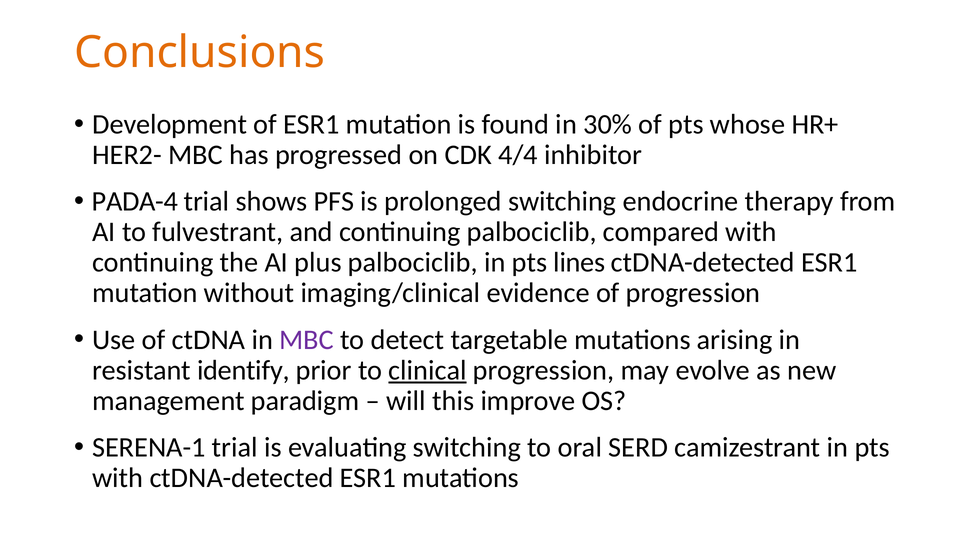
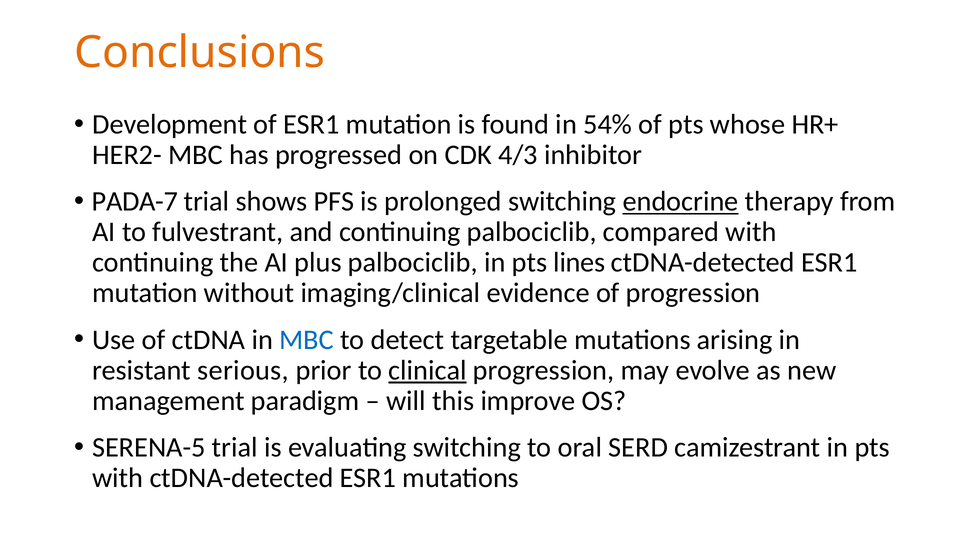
30%: 30% -> 54% (608, 124)
4/4: 4/4 -> 4/3 (518, 155)
PADA-4: PADA-4 -> PADA-7 (135, 202)
endocrine underline: none -> present (681, 202)
MBC colour: purple -> blue (307, 340)
identify: identify -> serious (243, 370)
SERENA-1: SERENA-1 -> SERENA-5 (149, 448)
